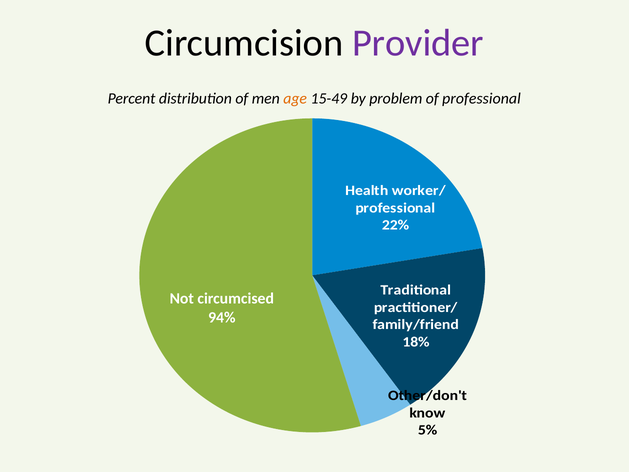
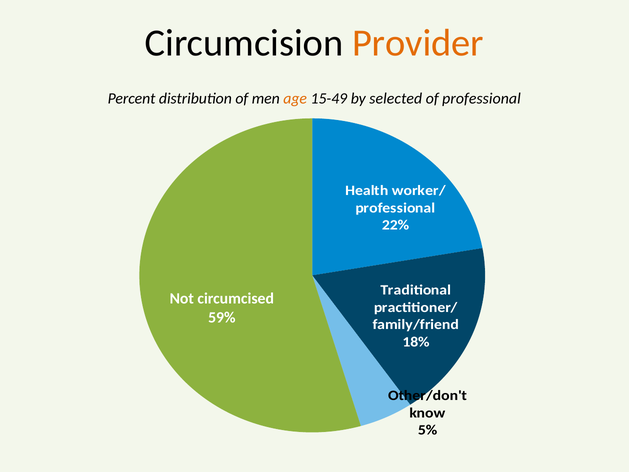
Provider colour: purple -> orange (418, 43)
problem: problem -> selected (396, 99)
94%: 94% -> 59% (222, 317)
